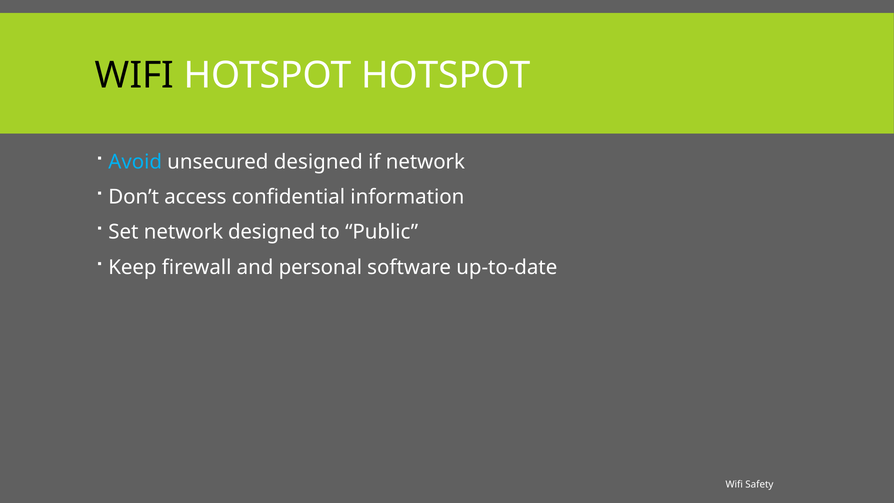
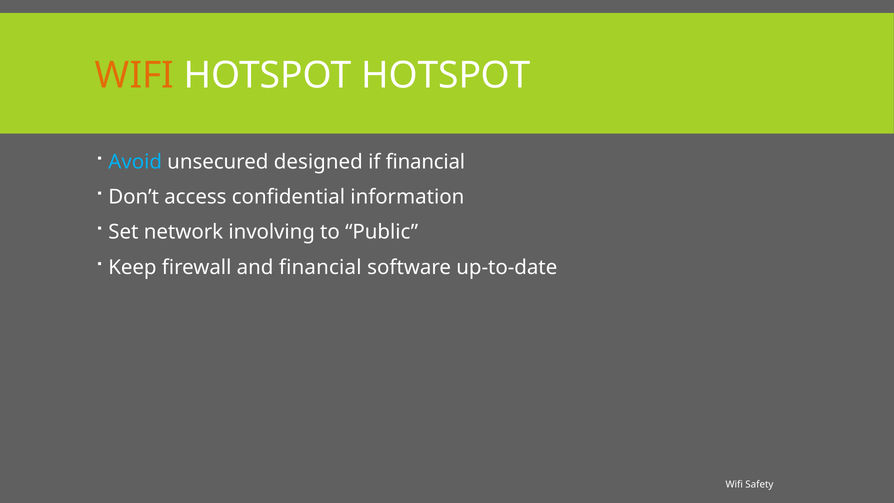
WIFI colour: black -> orange (135, 75)
if network: network -> financial (425, 162)
network designed: designed -> involving (272, 232)
and personal: personal -> financial (320, 267)
